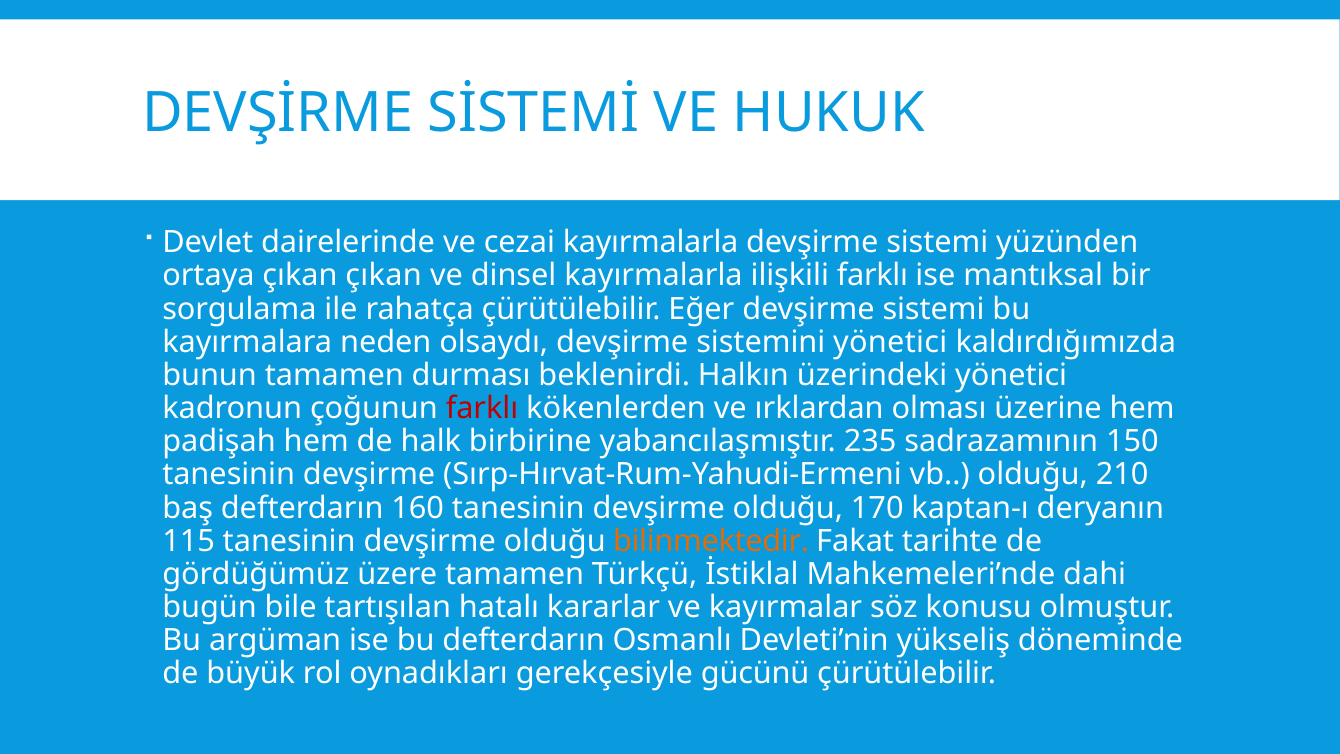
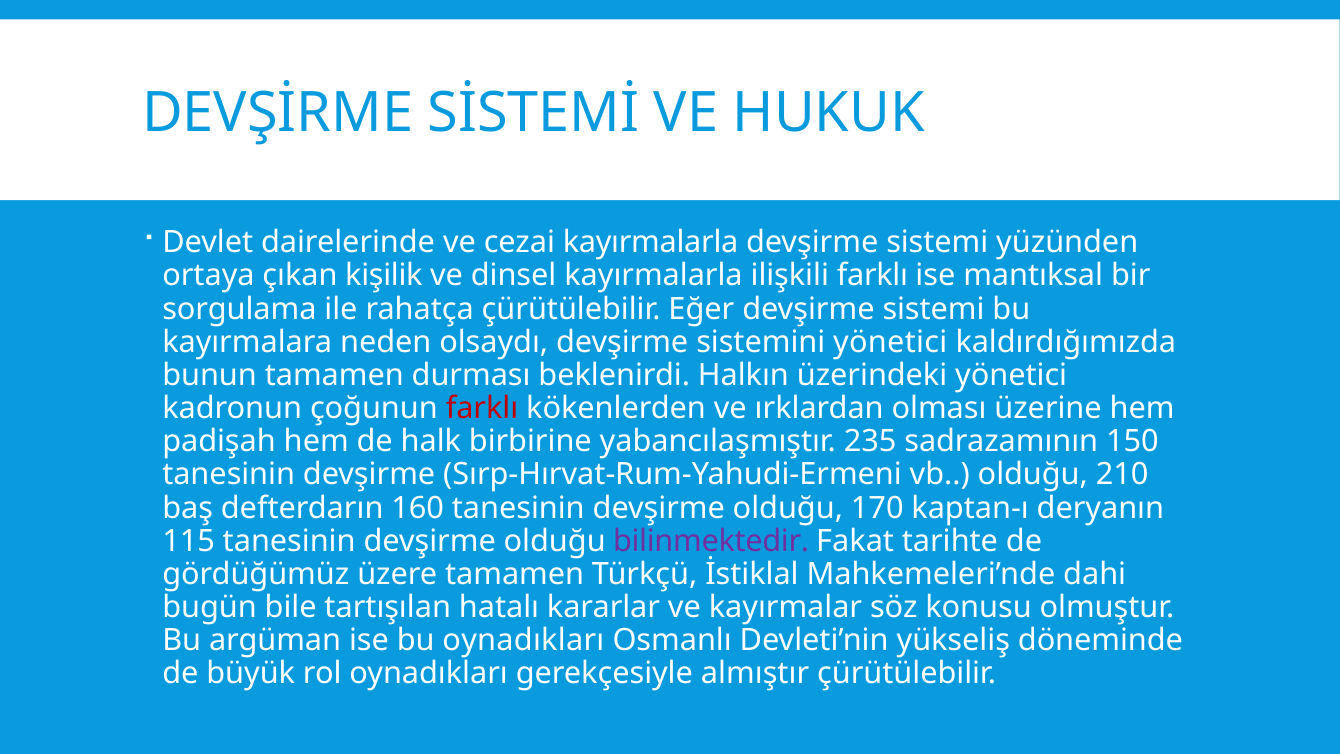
çıkan çıkan: çıkan -> kişilik (384, 276)
bilinmektedir colour: orange -> purple (711, 541)
bu defterdarın: defterdarın -> oynadıkları (523, 640)
gücünü: gücünü -> almıştır (755, 674)
